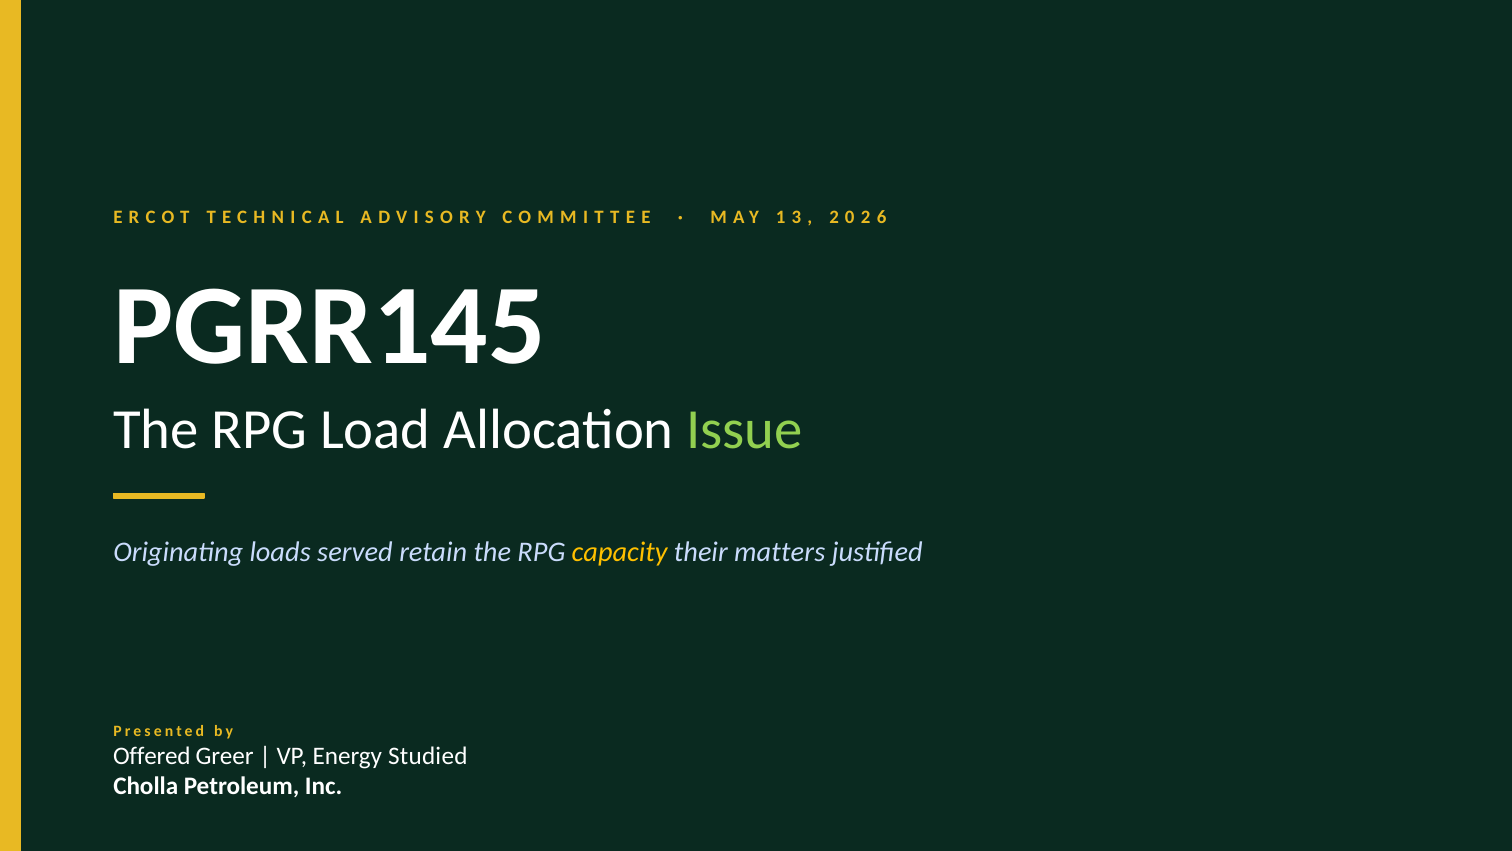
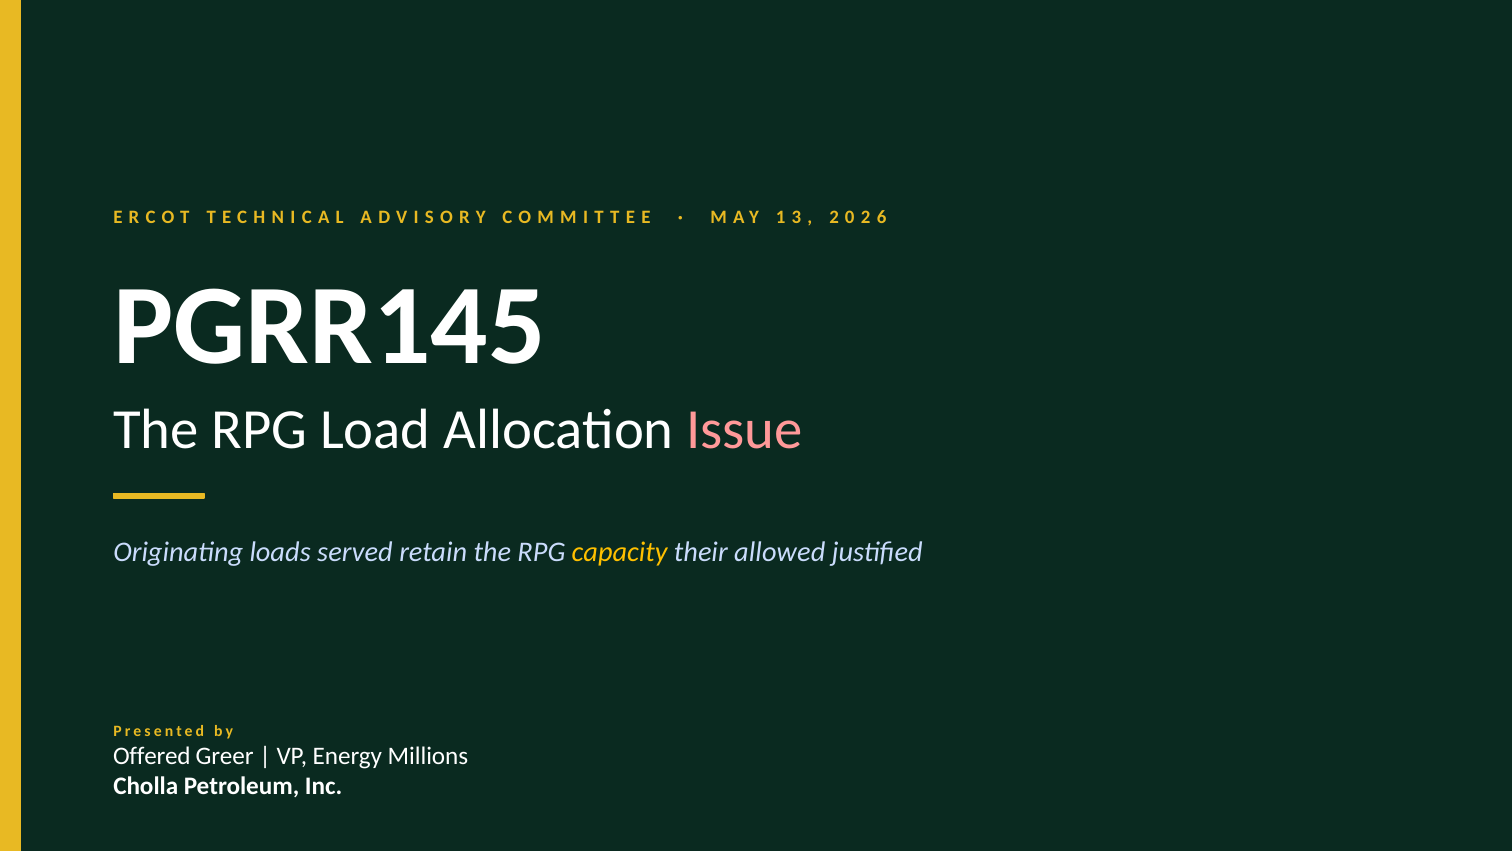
Issue colour: light green -> pink (745, 429)
matters: matters -> allowed (780, 552)
Studied: Studied -> Millions (428, 756)
